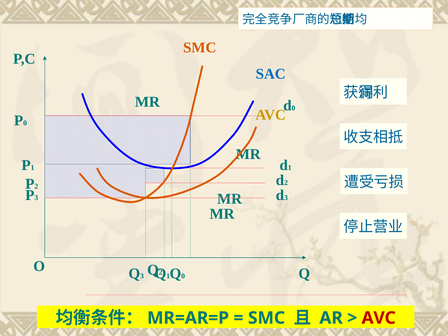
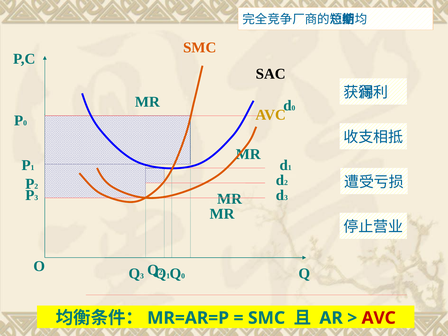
SAC colour: blue -> black (271, 74)
